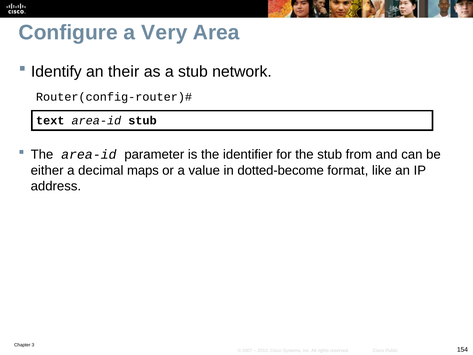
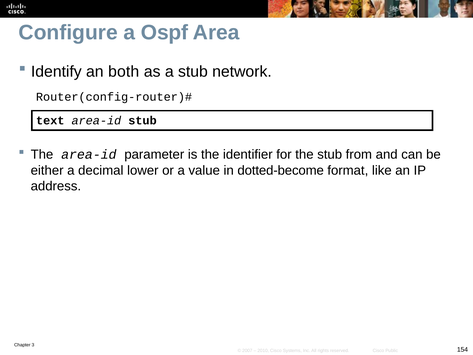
Very: Very -> Ospf (165, 32)
their: their -> both (124, 72)
maps: maps -> lower (143, 170)
